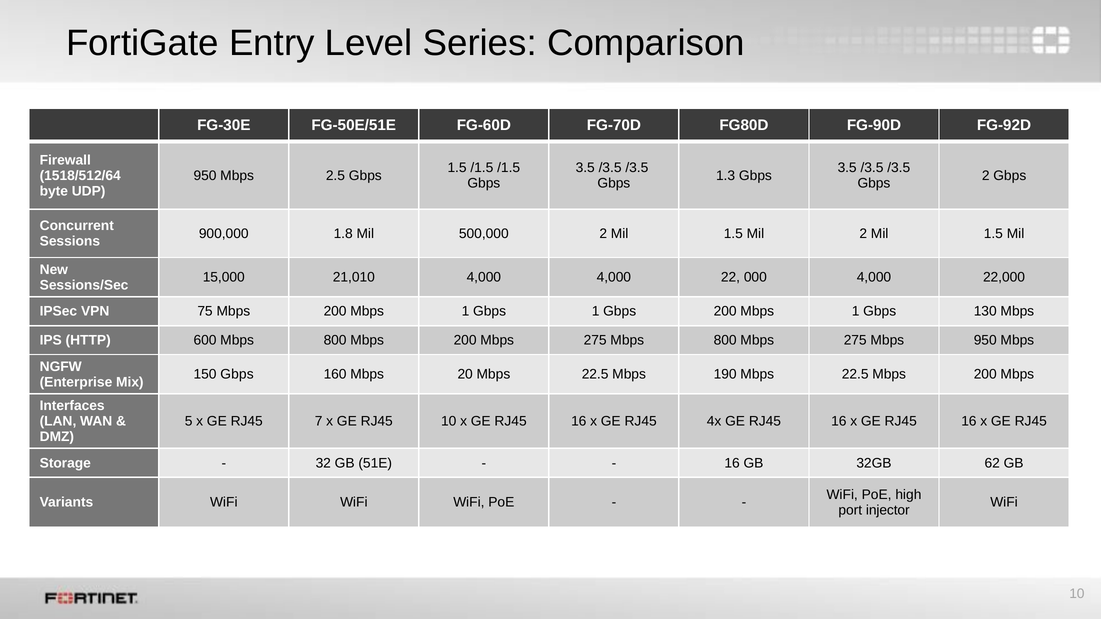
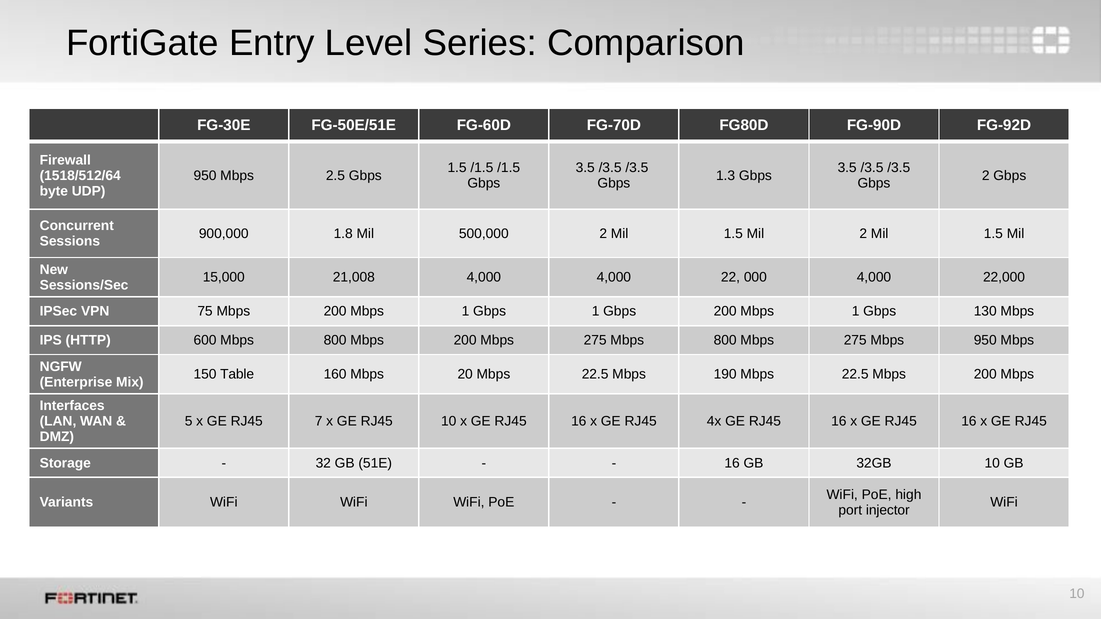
21,010: 21,010 -> 21,008 (354, 277)
150 Gbps: Gbps -> Table (237, 375)
32GB 62: 62 -> 10 (992, 463)
